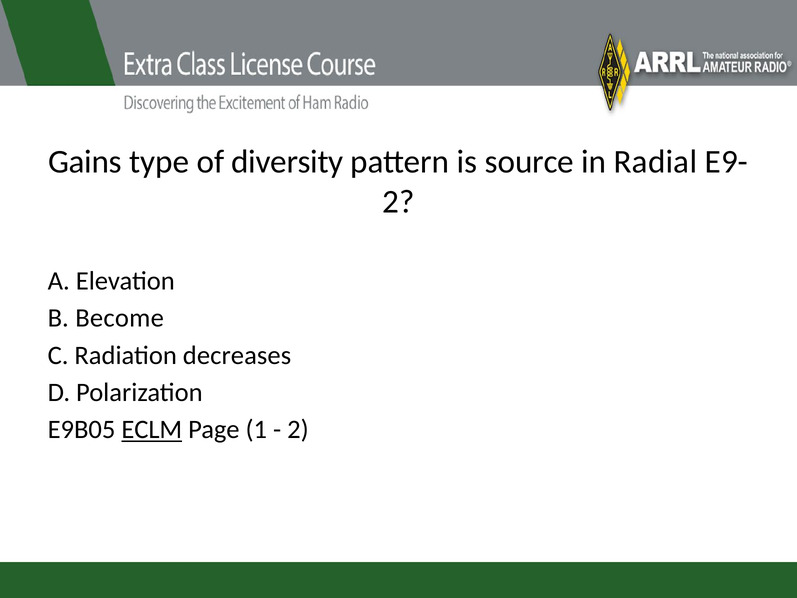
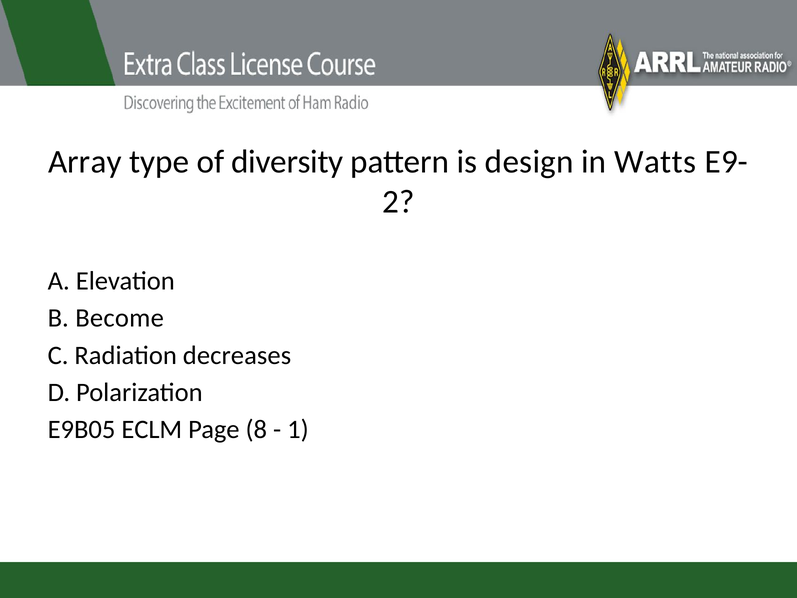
Gains: Gains -> Array (85, 162)
source: source -> design (529, 162)
Radial: Radial -> Watts (655, 162)
ECLM underline: present -> none (152, 429)
1: 1 -> 8 (256, 429)
2: 2 -> 1 (298, 429)
